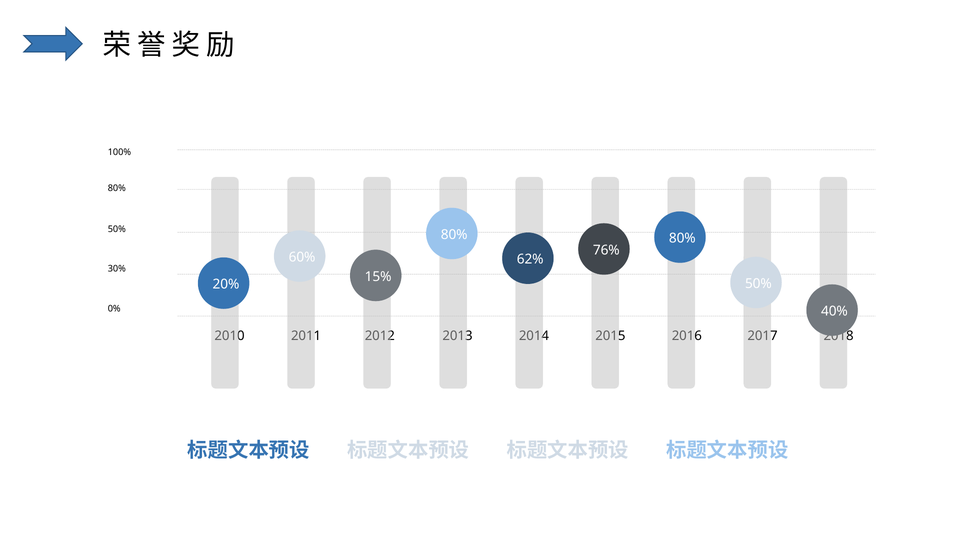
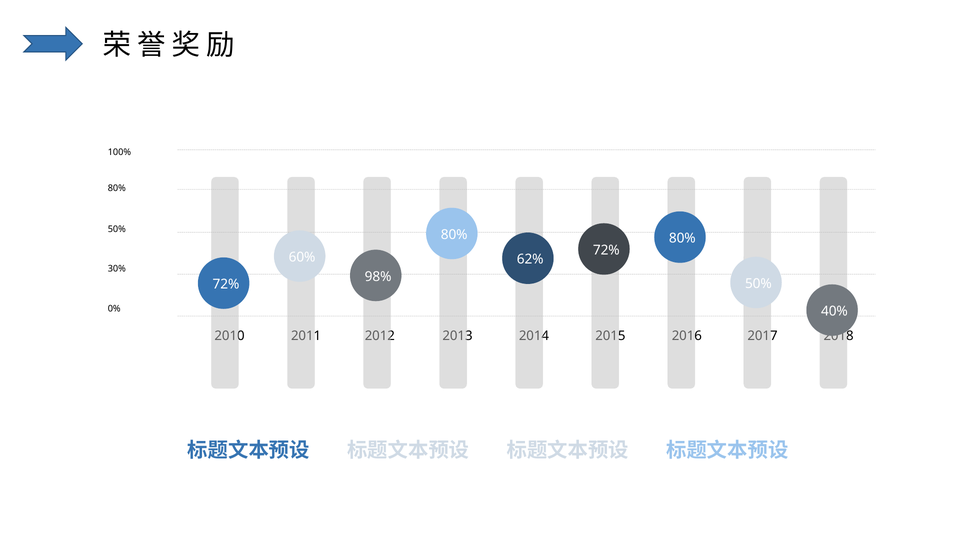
76%: 76% -> 72% (606, 250)
15%: 15% -> 98% (378, 277)
20%: 20% -> 72% (226, 284)
